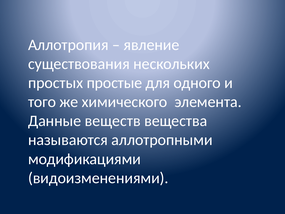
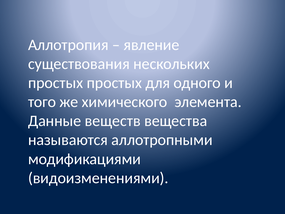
простых простые: простые -> простых (114, 83)
